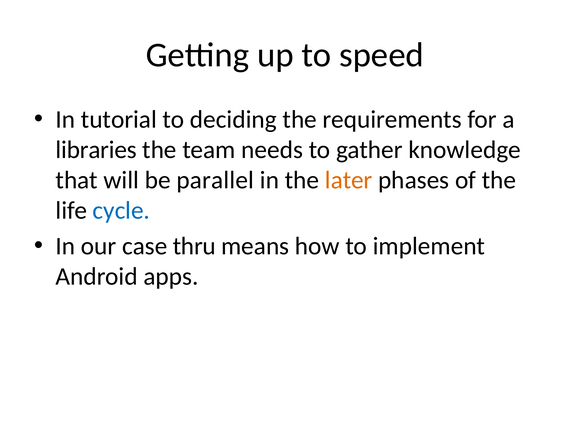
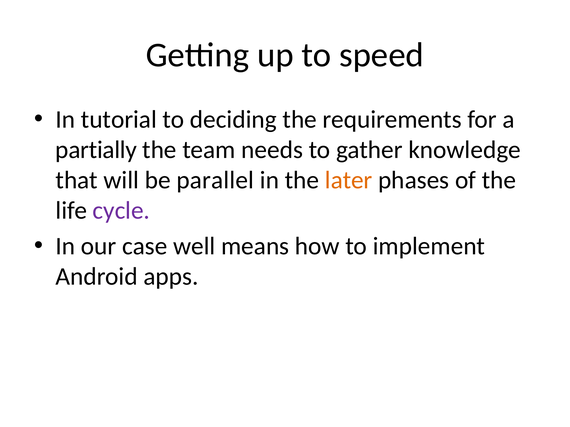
libraries: libraries -> partially (96, 150)
cycle colour: blue -> purple (121, 211)
thru: thru -> well (194, 246)
